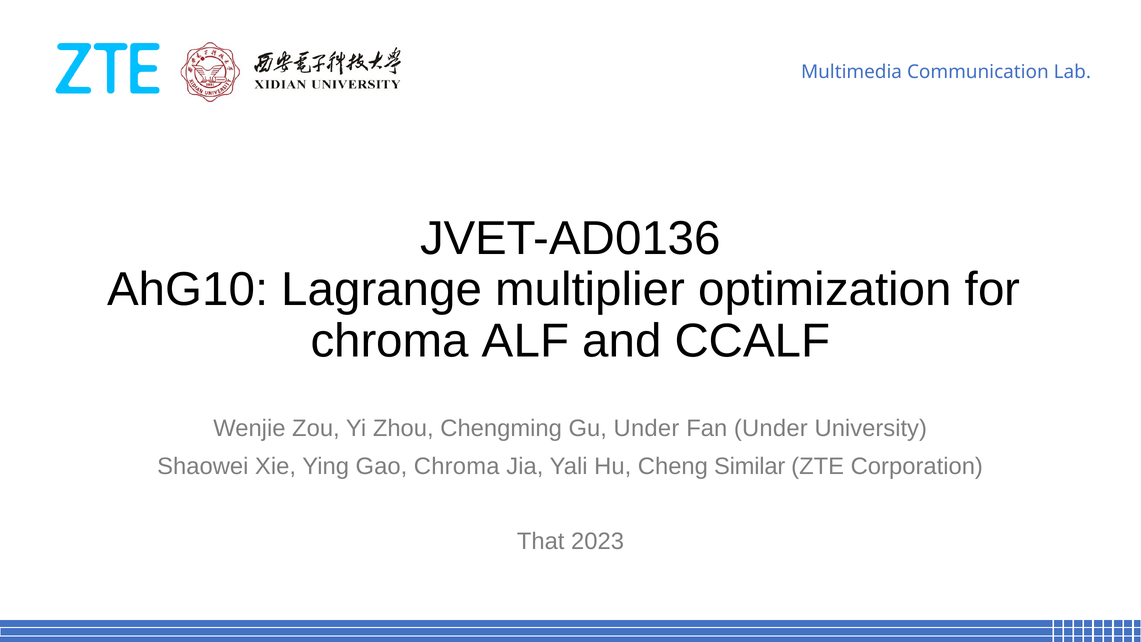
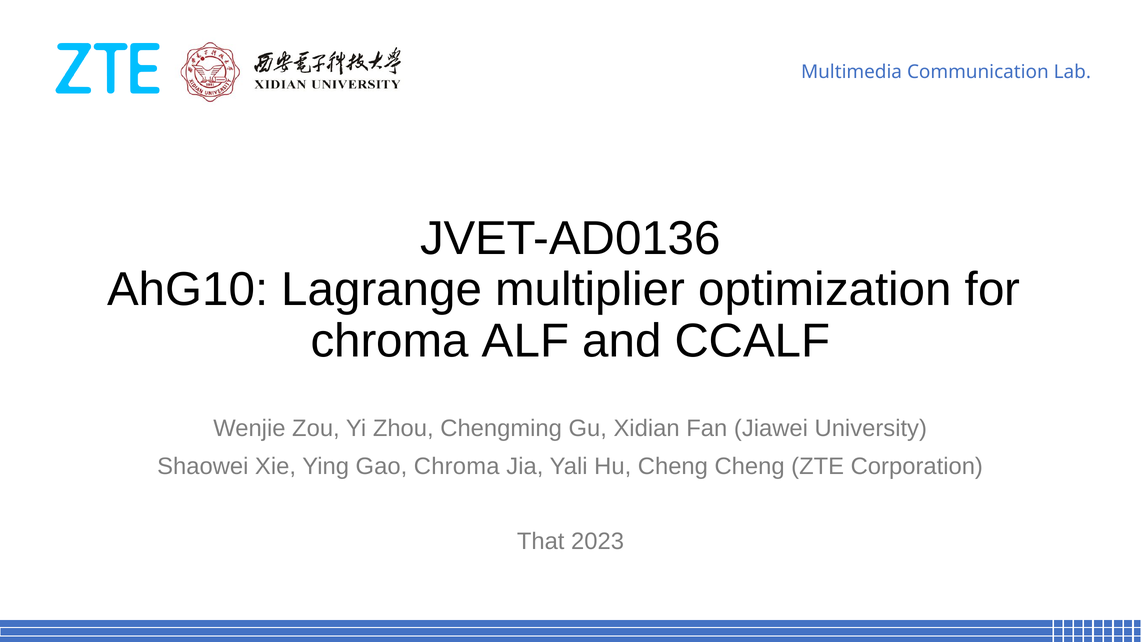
Gu Under: Under -> Xidian (647, 428)
Fan Under: Under -> Jiawei (771, 428)
Cheng Similar: Similar -> Cheng (750, 466)
